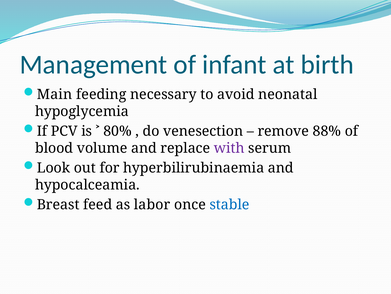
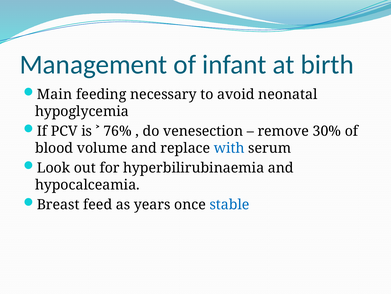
80%: 80% -> 76% (118, 131)
88%: 88% -> 30% (327, 131)
with colour: purple -> blue (229, 148)
labor: labor -> years (152, 204)
